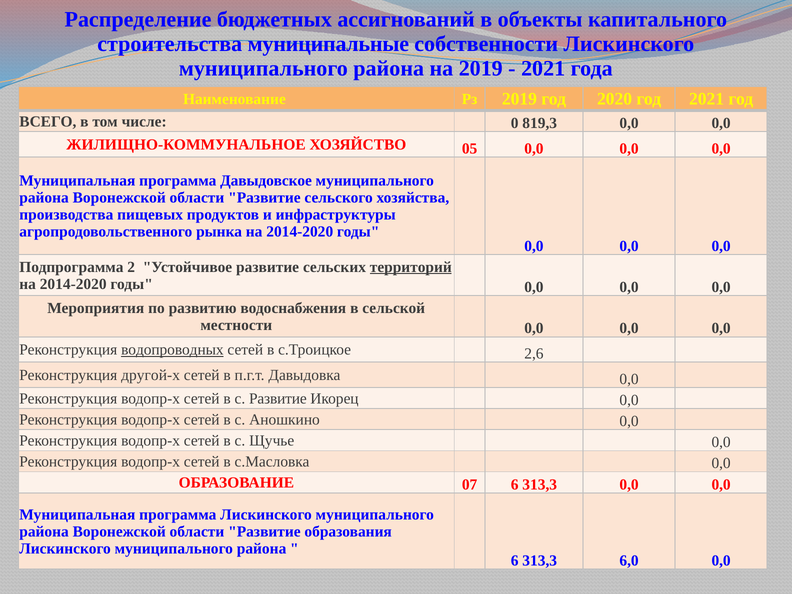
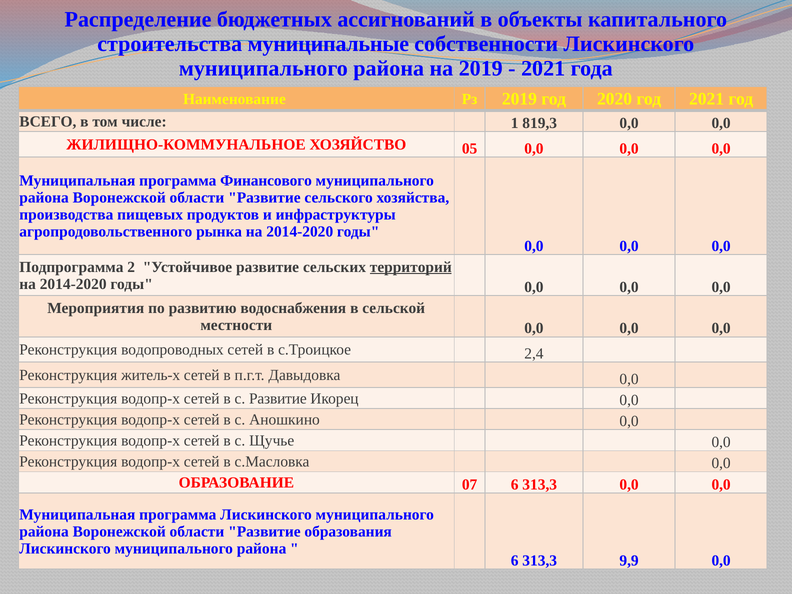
0: 0 -> 1 (515, 123)
Давыдовское: Давыдовское -> Финансового (266, 181)
водопроводных underline: present -> none (172, 350)
2,6: 2,6 -> 2,4 (534, 354)
другой-х: другой-х -> житель-х (151, 375)
6,0: 6,0 -> 9,9 (629, 561)
